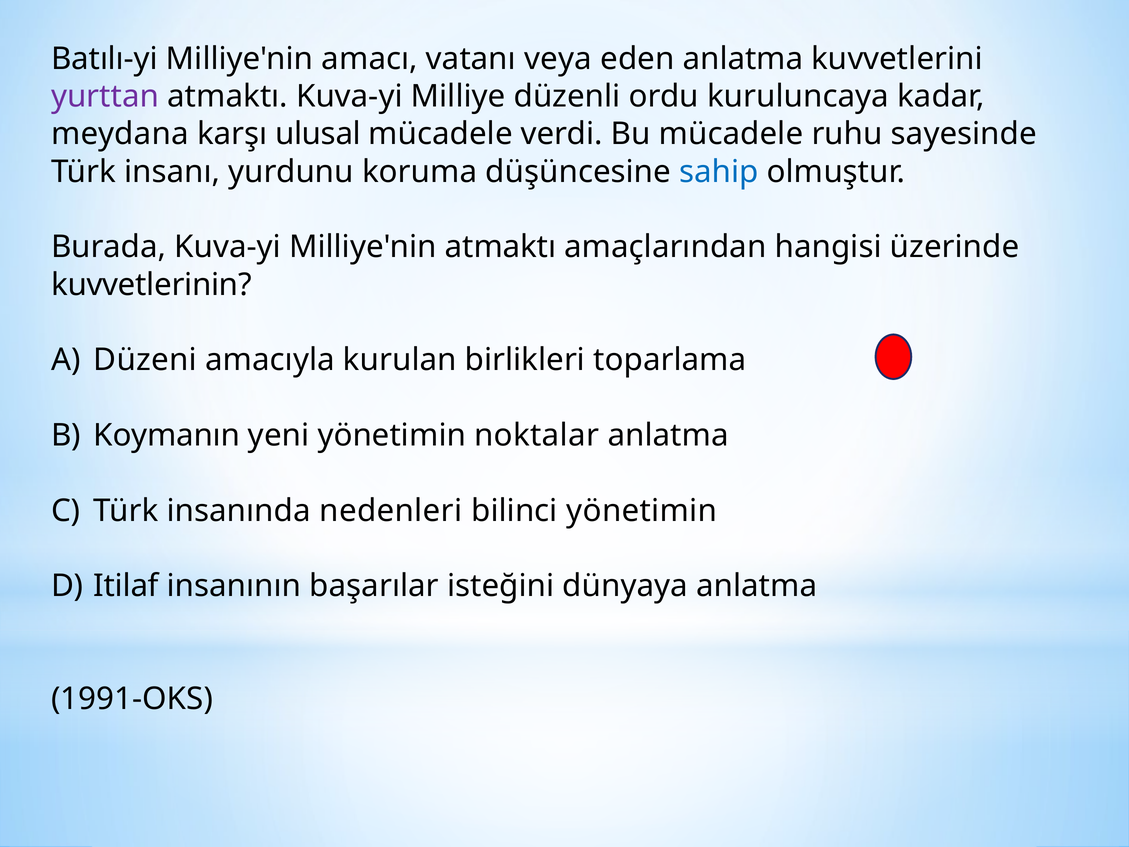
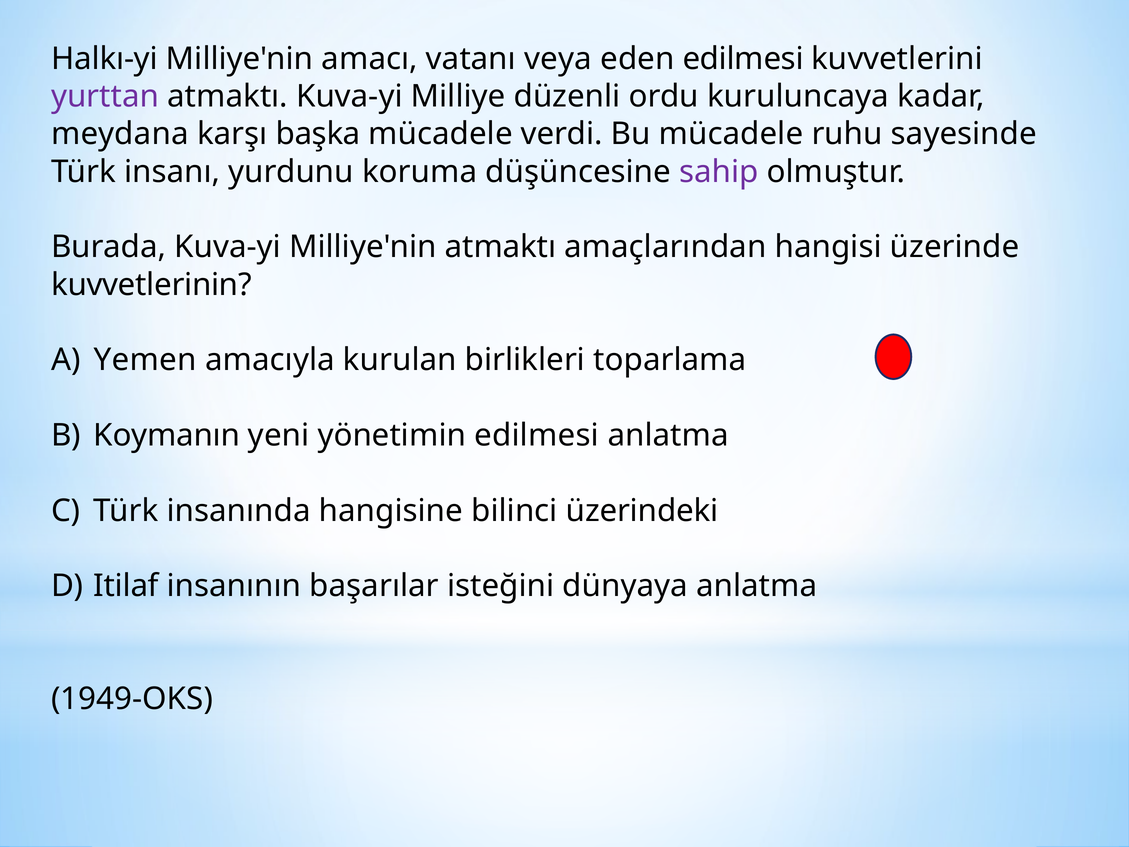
Batılı-yi: Batılı-yi -> Halkı-yi (104, 59)
eden anlatma: anlatma -> edilmesi (743, 59)
ulusal: ulusal -> başka (318, 134)
sahip colour: blue -> purple (719, 172)
Düzeni: Düzeni -> Yemen (145, 360)
yönetimin noktalar: noktalar -> edilmesi (537, 435)
nedenleri: nedenleri -> hangisine (391, 510)
bilinci yönetimin: yönetimin -> üzerindeki (642, 510)
1991-OKS: 1991-OKS -> 1949-OKS (132, 699)
